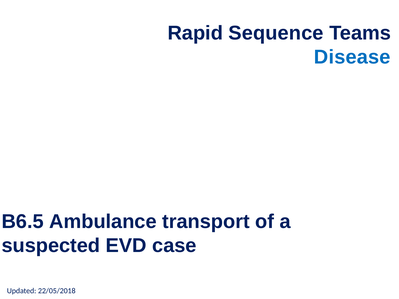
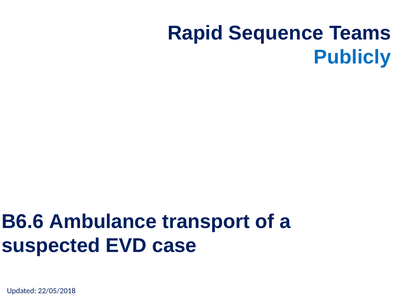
Disease: Disease -> Publicly (352, 57)
B6.5: B6.5 -> B6.6 (23, 222)
